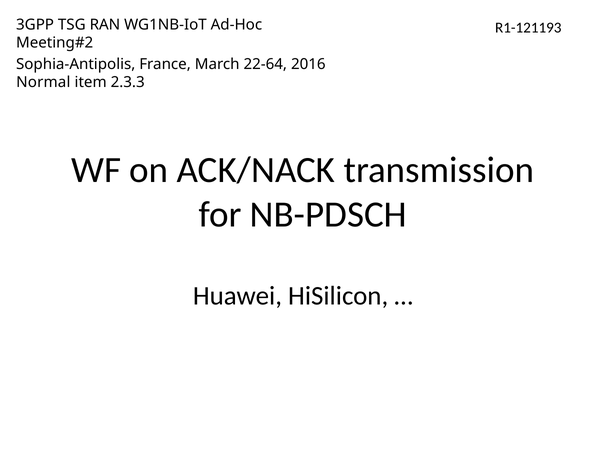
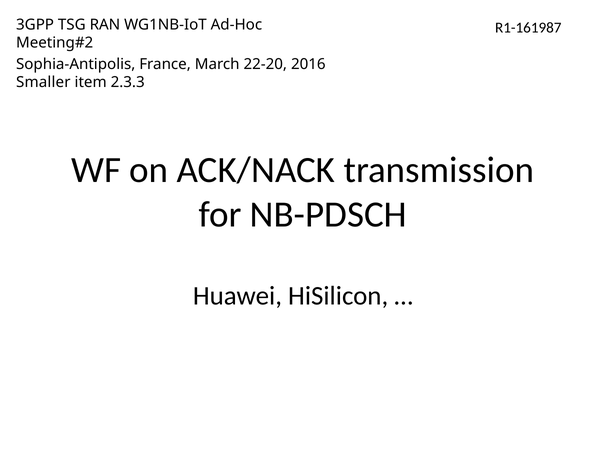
R1-121193: R1-121193 -> R1-161987 (528, 28)
22-64: 22-64 -> 22-20 (265, 64)
Normal: Normal -> Smaller (43, 82)
